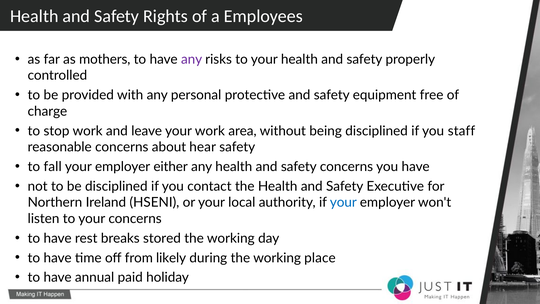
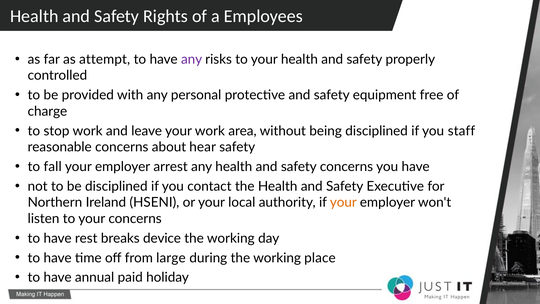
mothers: mothers -> attempt (105, 59)
either: either -> arrest (171, 167)
your colour: blue -> orange (343, 202)
stored: stored -> device (162, 238)
likely: likely -> large (171, 258)
